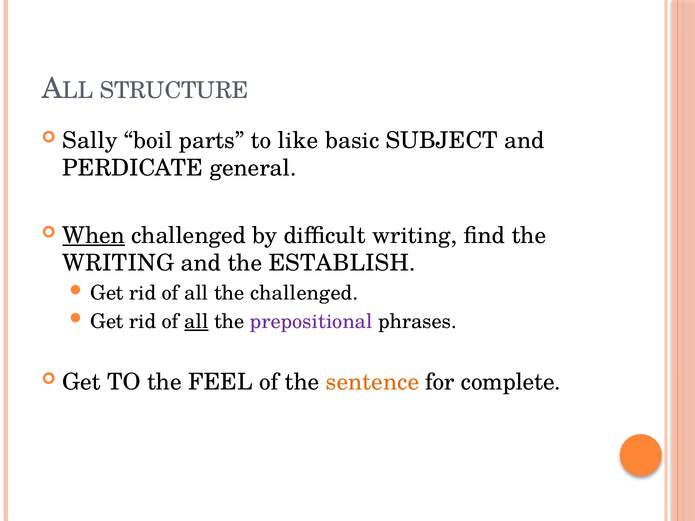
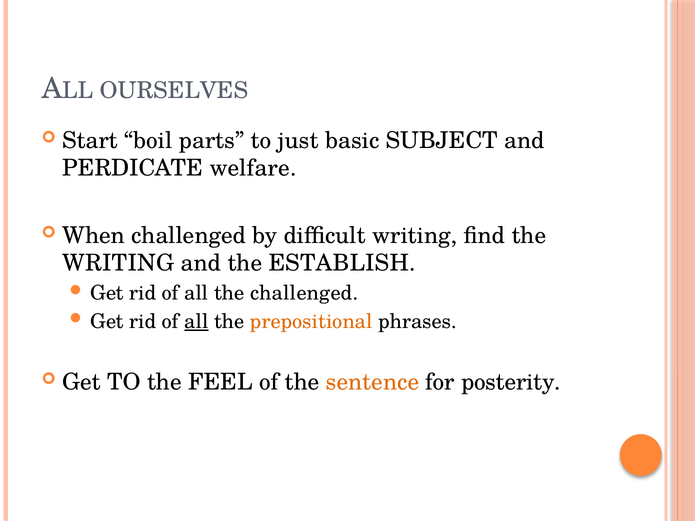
STRUCTURE: STRUCTURE -> OURSELVES (174, 91)
Sally: Sally -> Start (90, 141)
like: like -> just (298, 141)
general: general -> welfare (253, 168)
When underline: present -> none (94, 236)
prepositional colour: purple -> orange (311, 322)
complete: complete -> posterity (511, 382)
